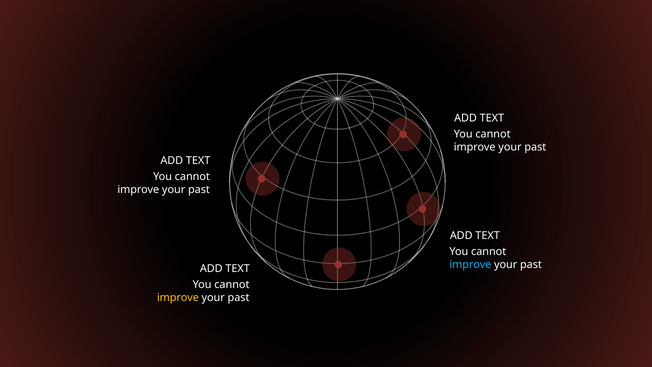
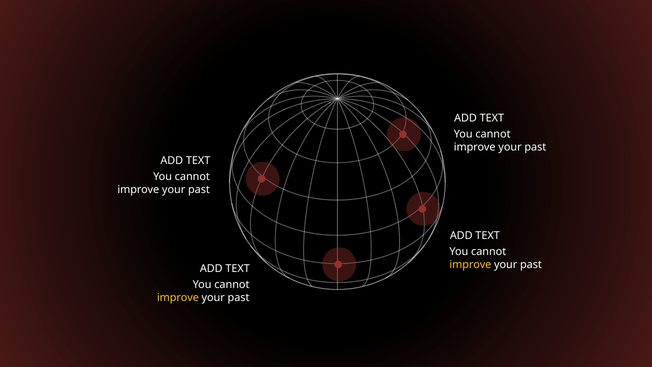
improve colour: light blue -> yellow (470, 265)
